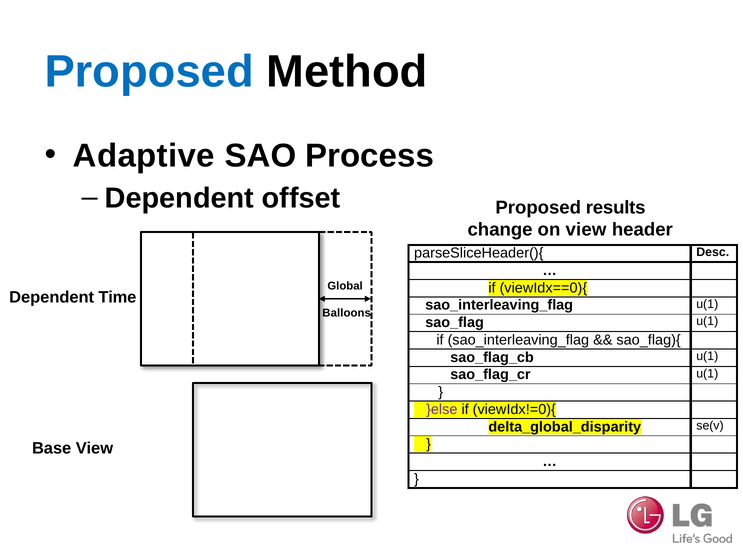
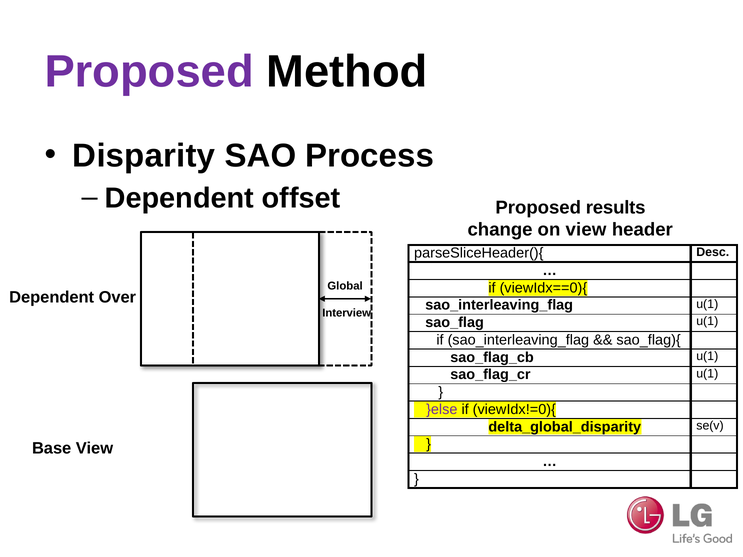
Proposed colour: blue -> purple (149, 72)
Adaptive: Adaptive -> Disparity (144, 156)
Time: Time -> Over (117, 297)
Balloons: Balloons -> Interview (347, 313)
